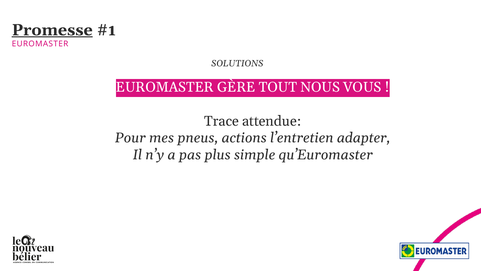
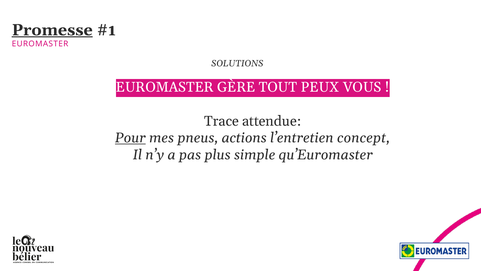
NOUS: NOUS -> PEUX (320, 87)
Pour underline: none -> present (130, 138)
adapter: adapter -> concept (364, 138)
